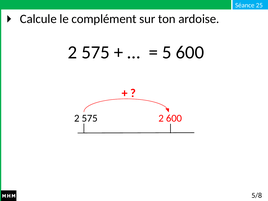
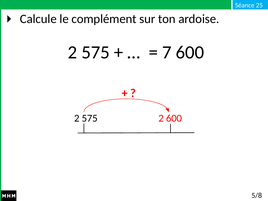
5: 5 -> 7 (167, 52)
